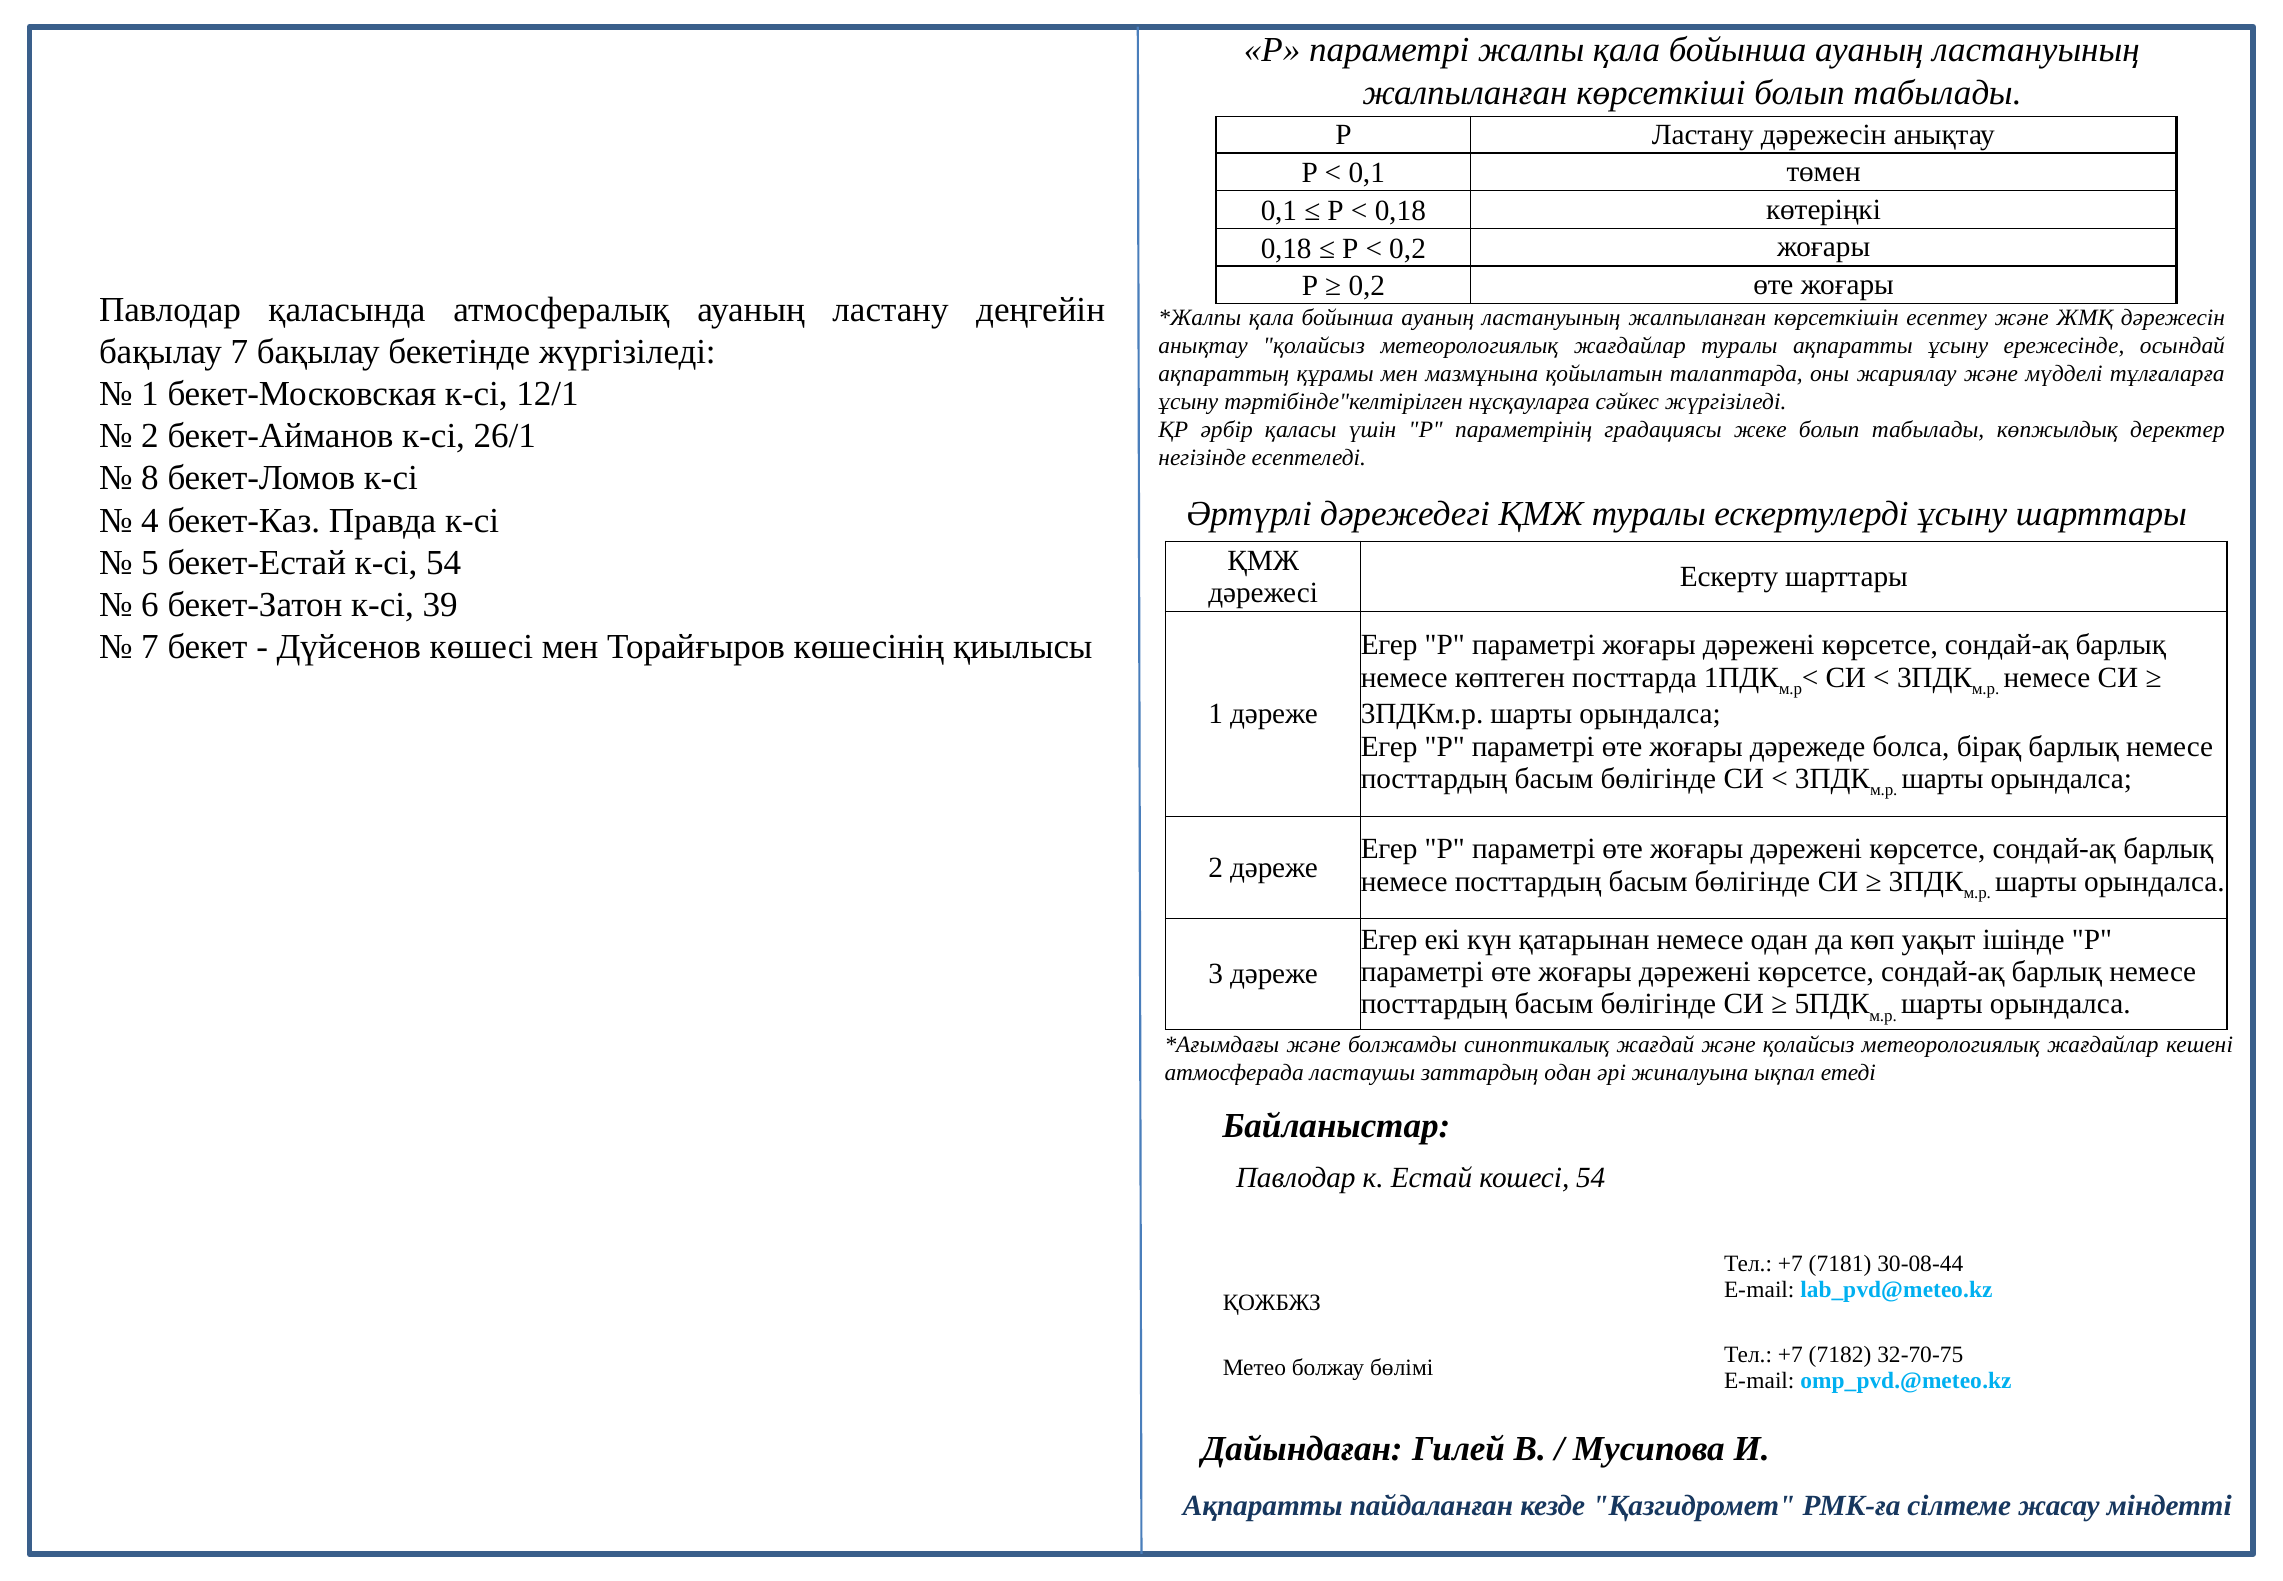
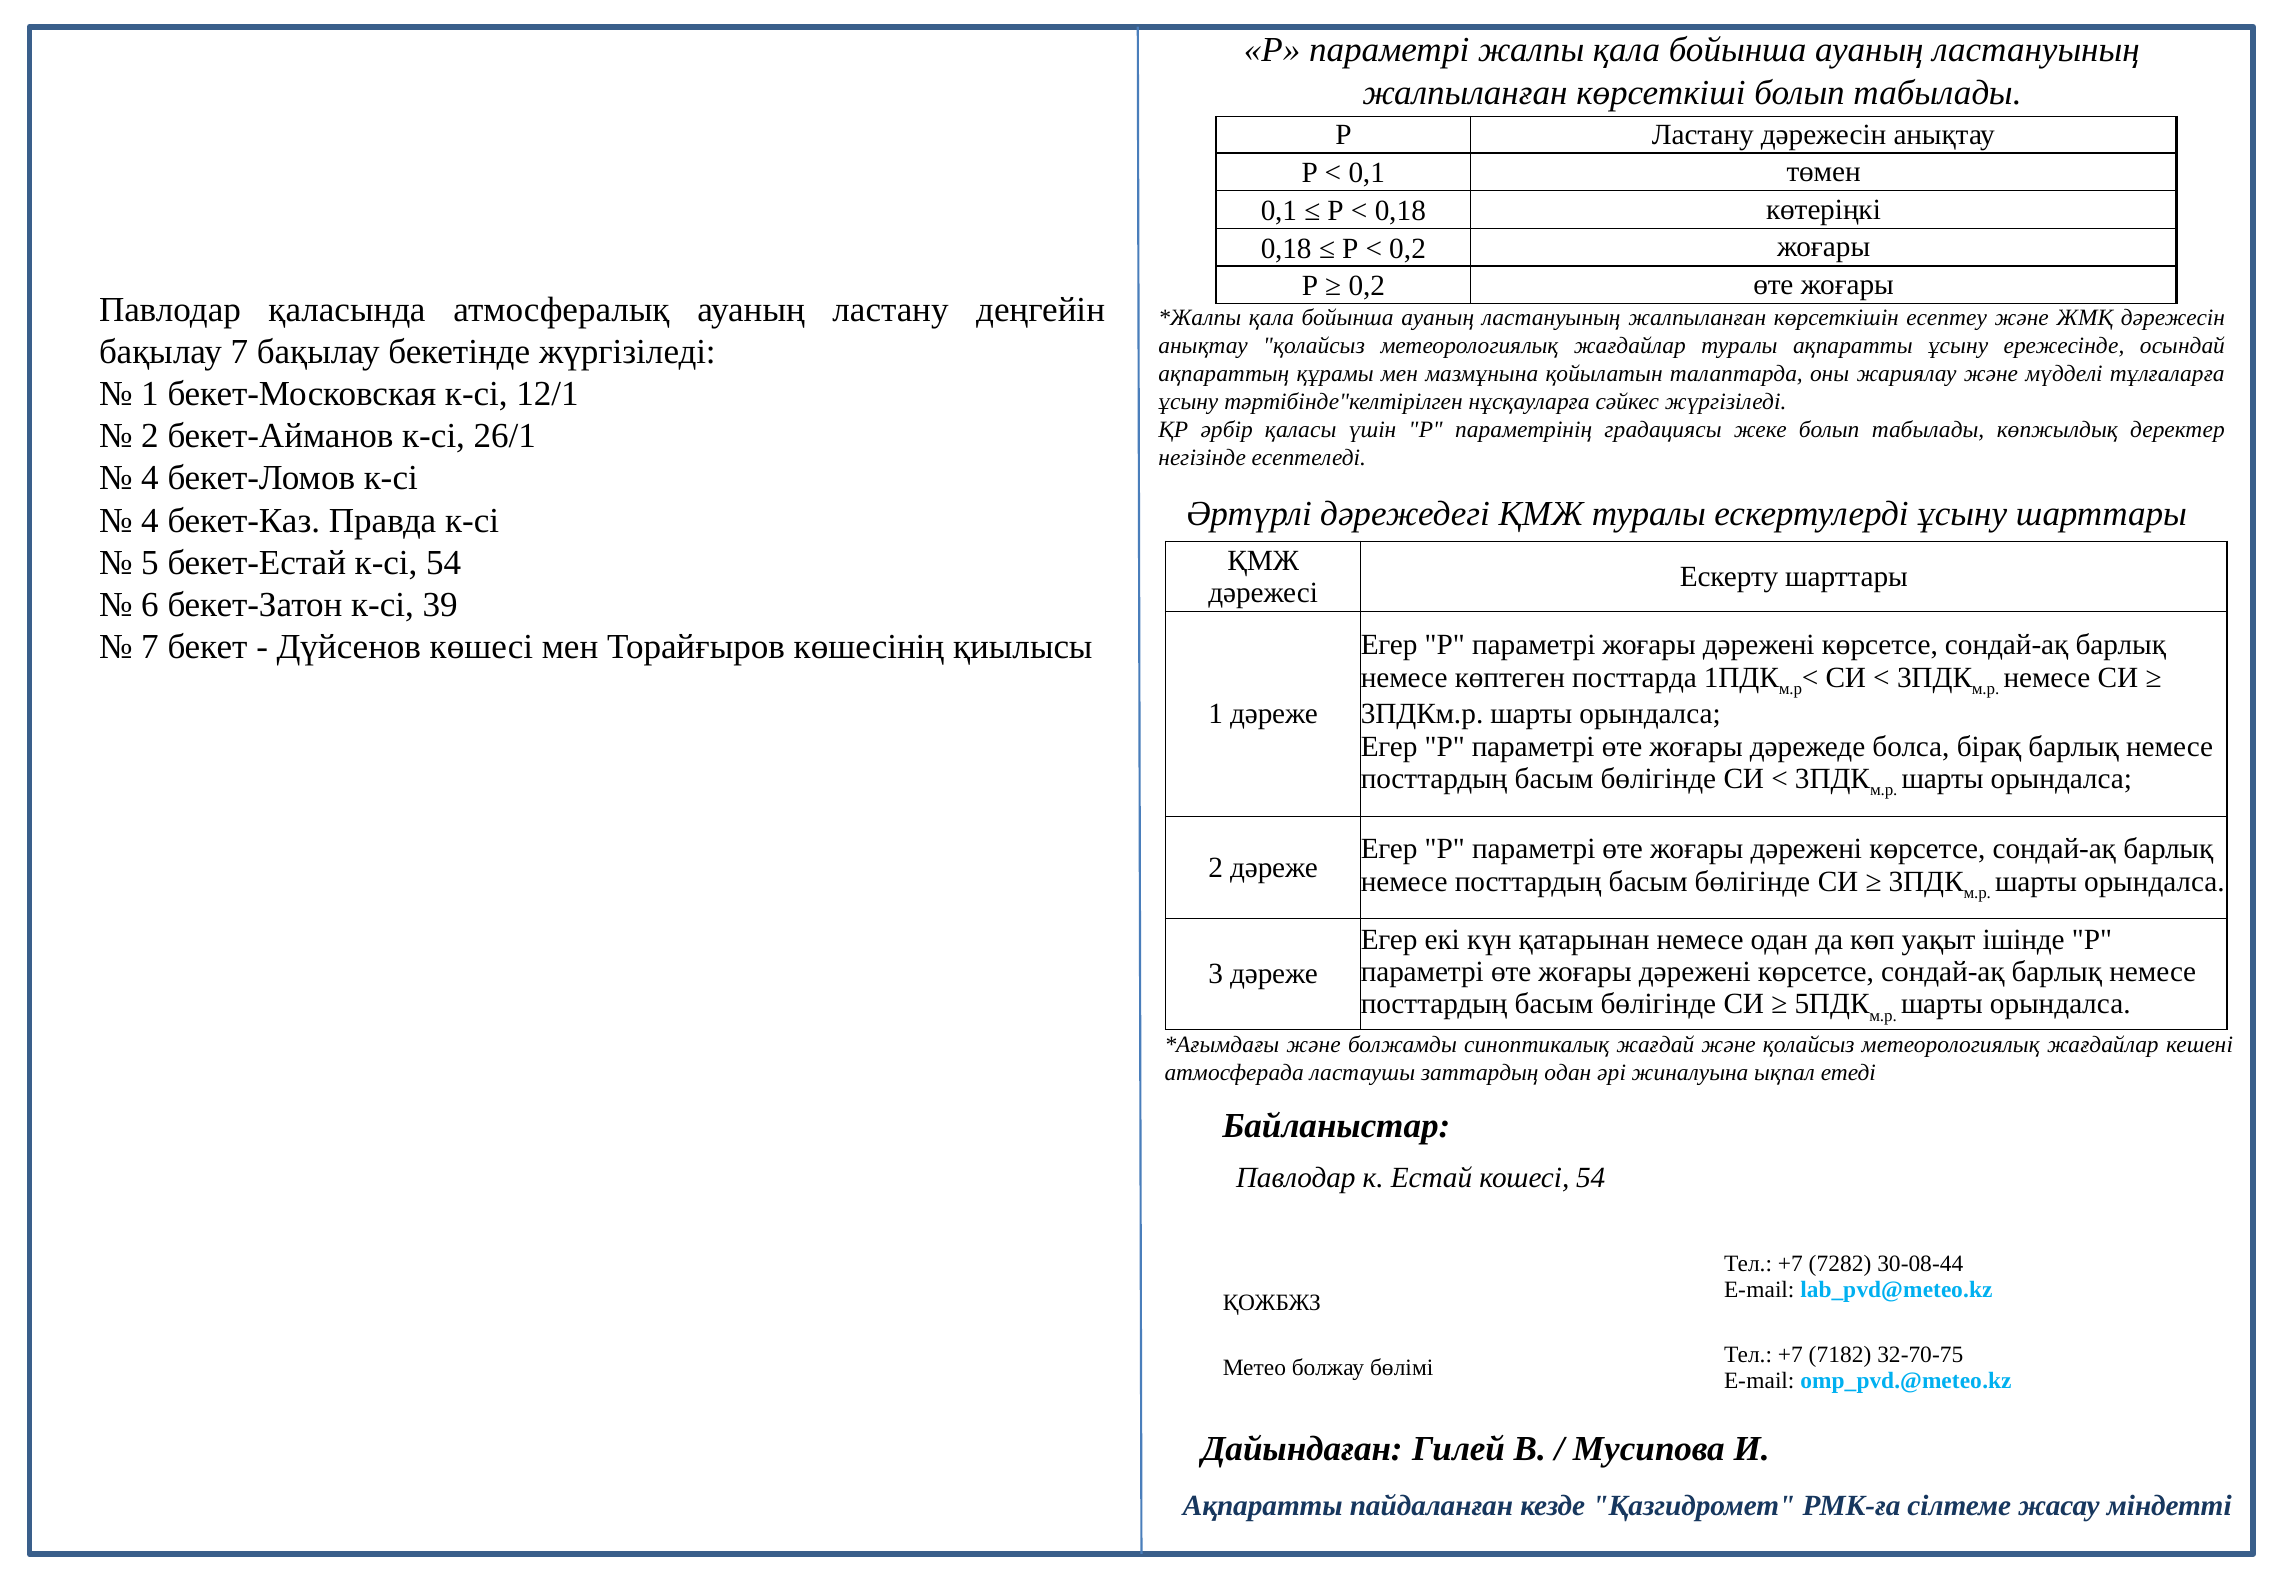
8: 8 -> 4 (150, 478)
7181: 7181 -> 7282 (1840, 1263)
